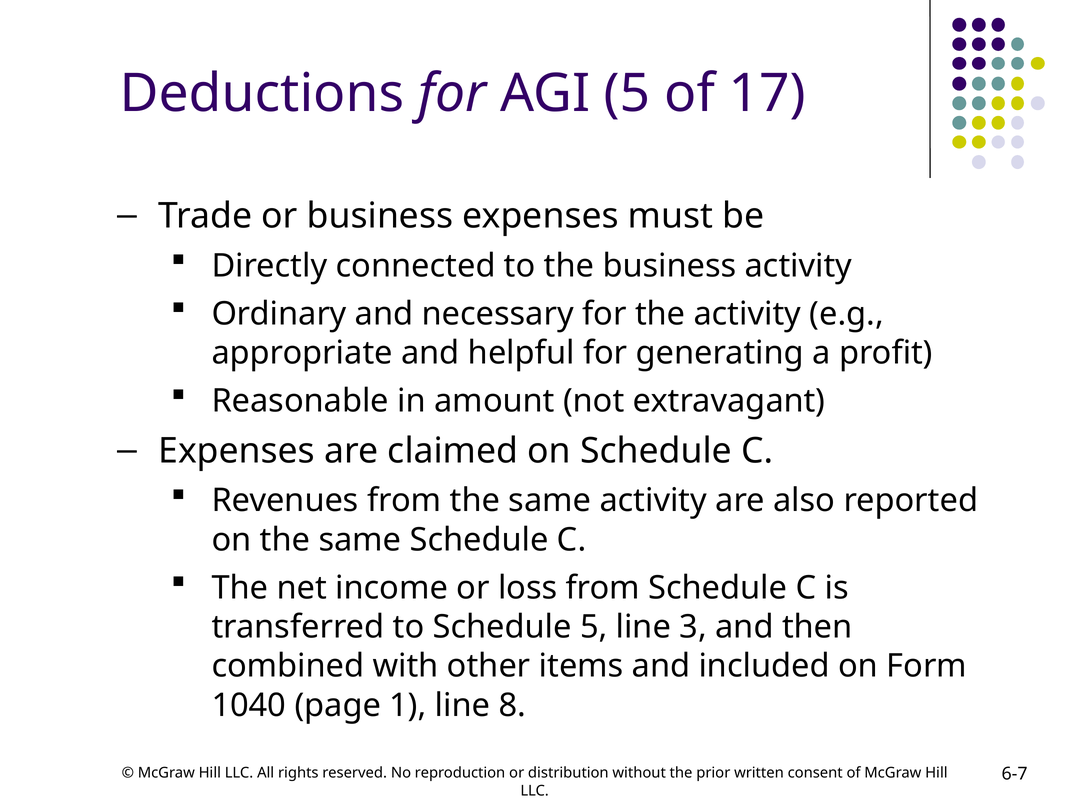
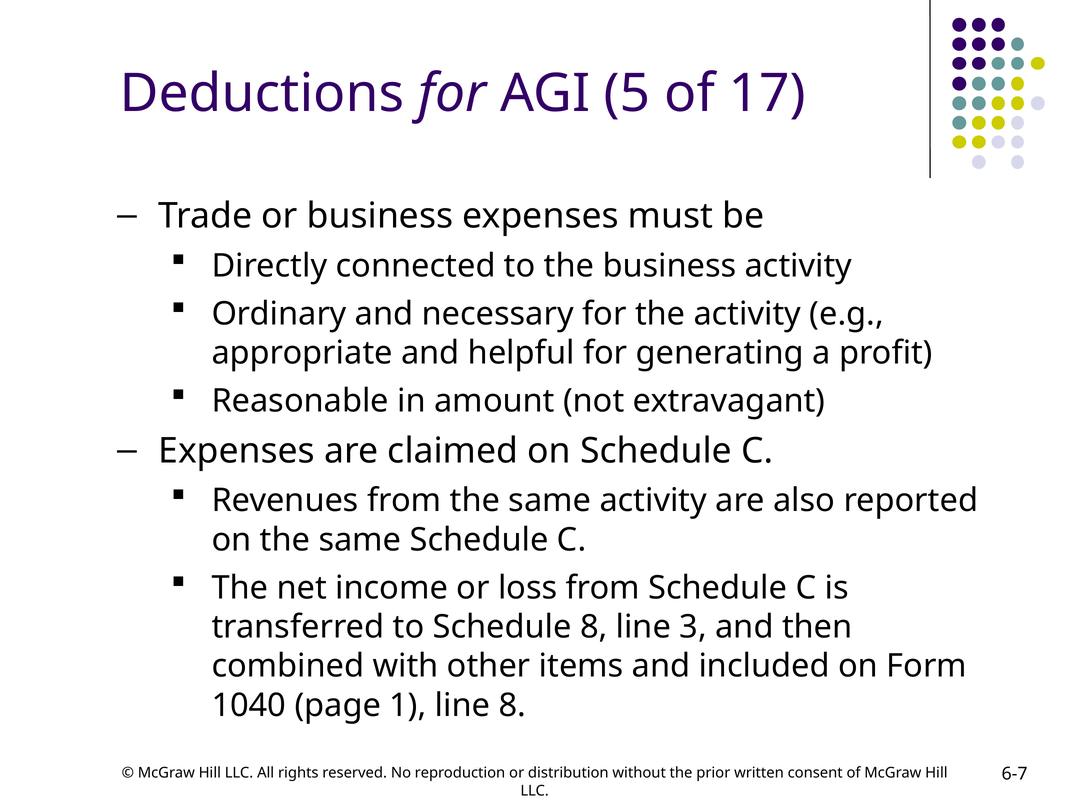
Schedule 5: 5 -> 8 (594, 627)
